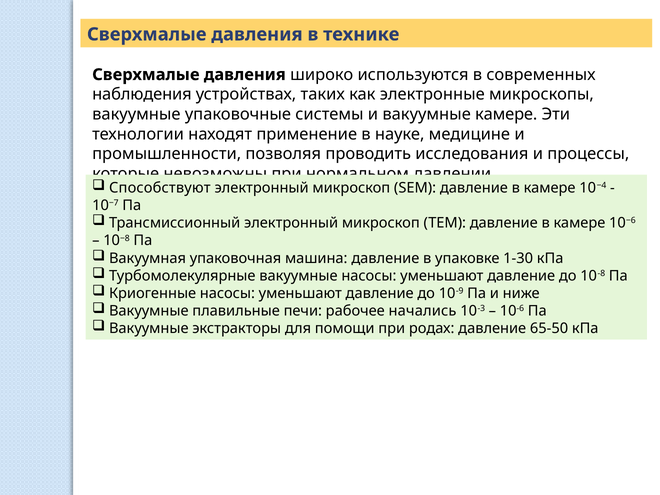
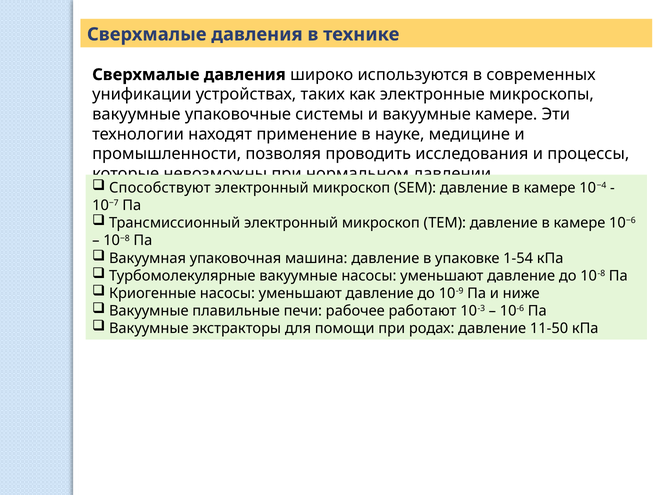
наблюдения: наблюдения -> унификации (142, 94)
1-30: 1-30 -> 1-54 (518, 258)
начались: начались -> работают (423, 311)
65-50: 65-50 -> 11-50 (549, 329)
